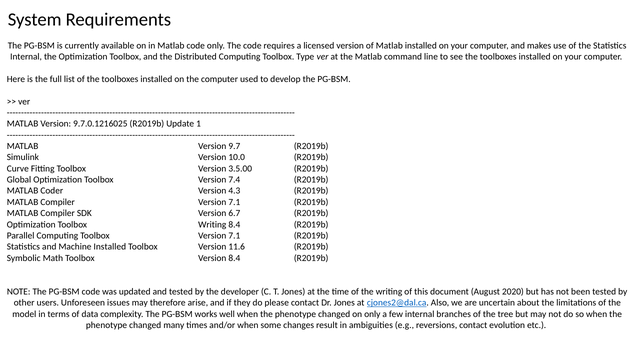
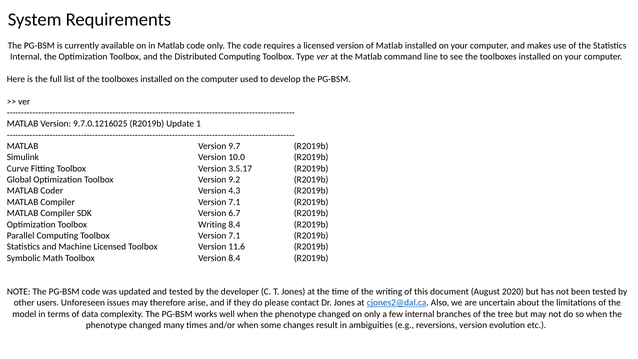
3.5.00: 3.5.00 -> 3.5.17 (240, 169)
7.4: 7.4 -> 9.2 (234, 180)
Machine Installed: Installed -> Licensed (110, 247)
reversions contact: contact -> version (473, 325)
